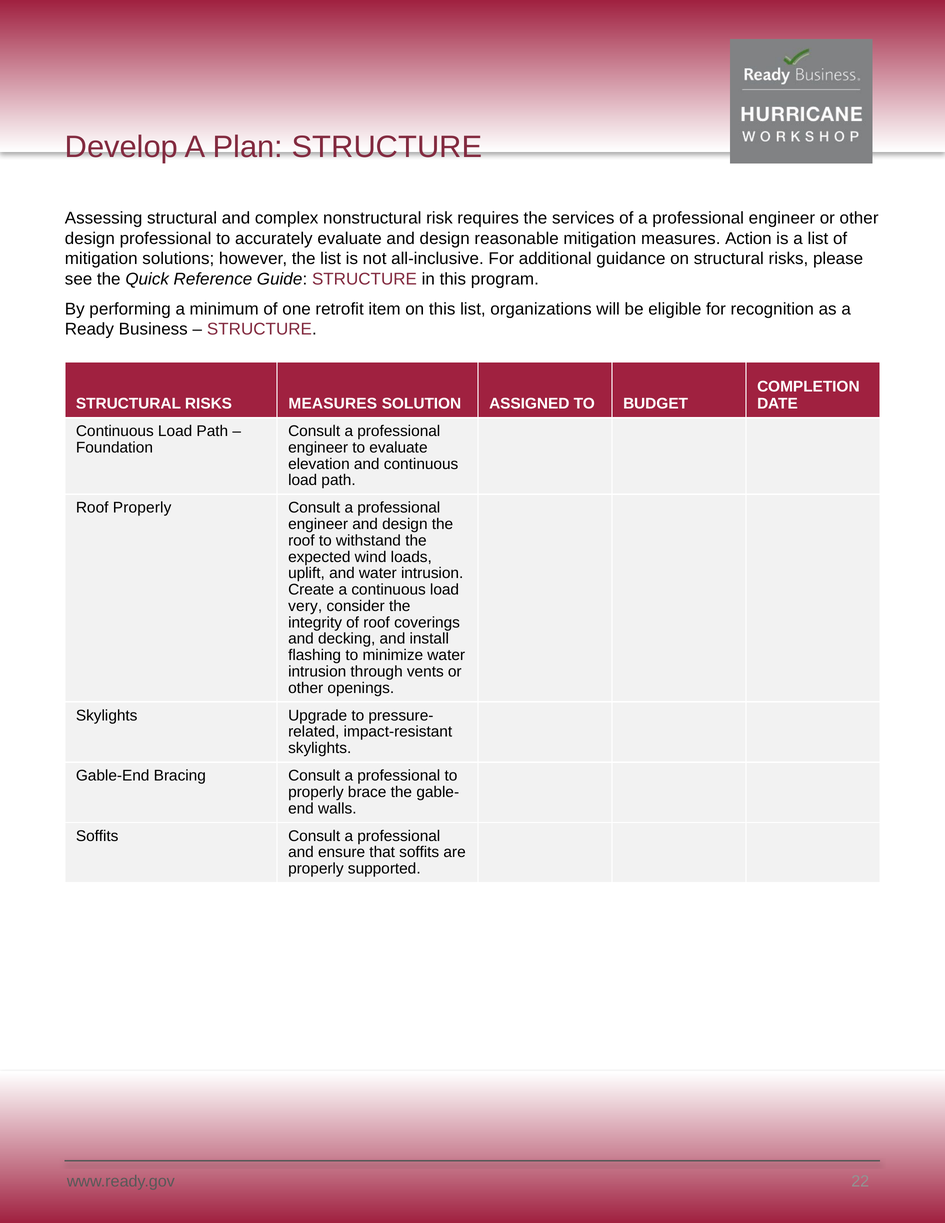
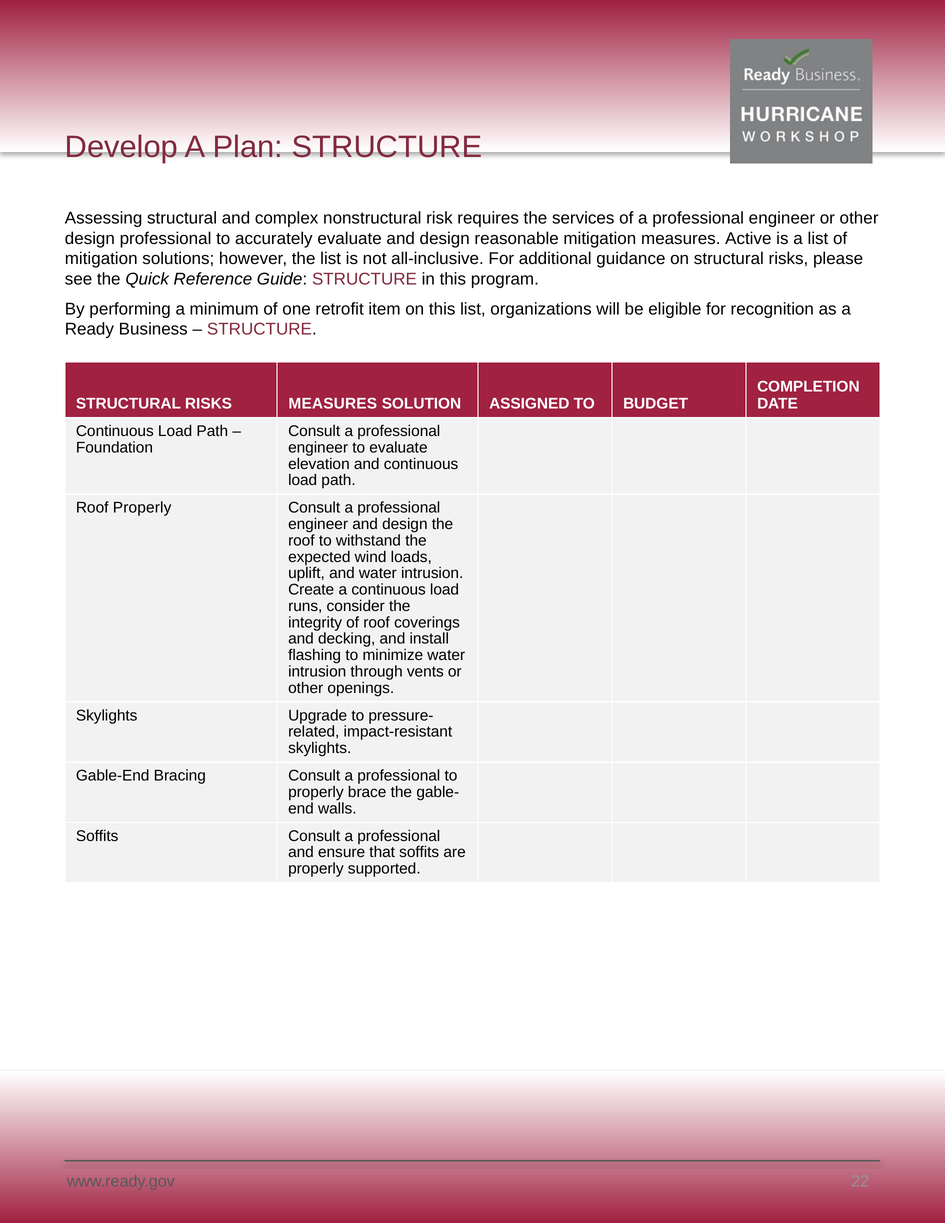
Action: Action -> Active (748, 238)
very: very -> runs (305, 606)
